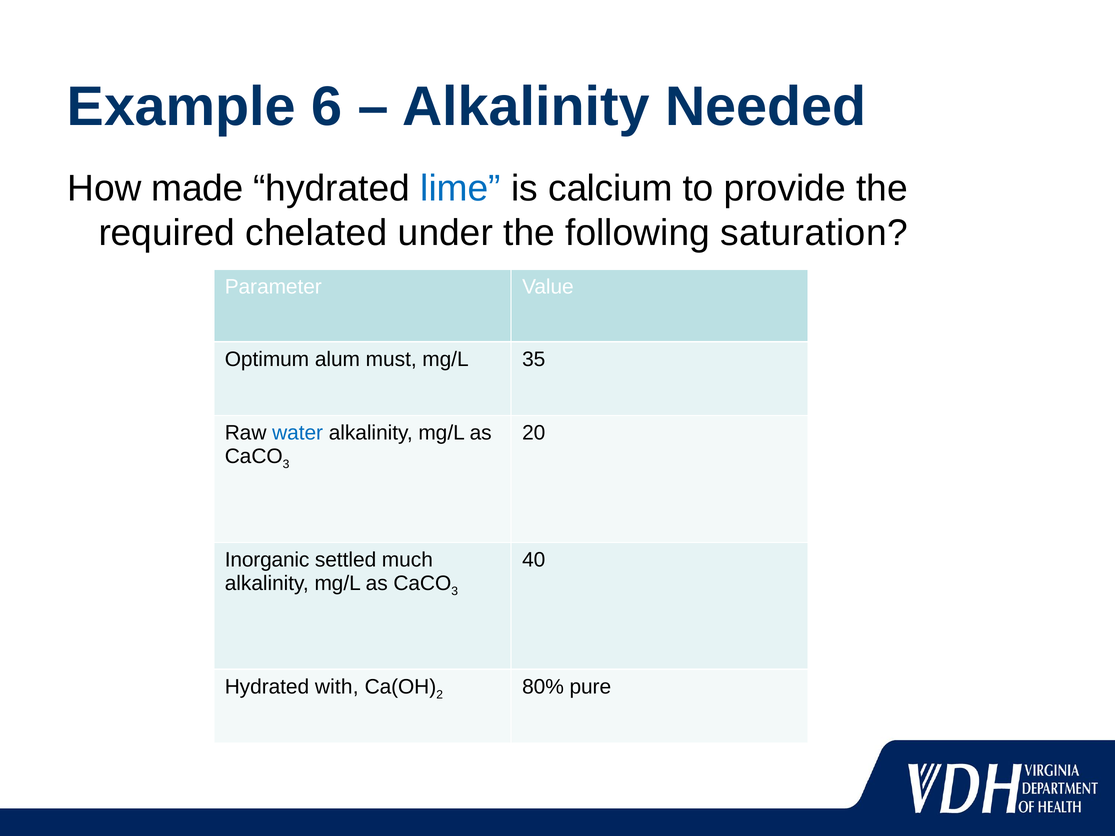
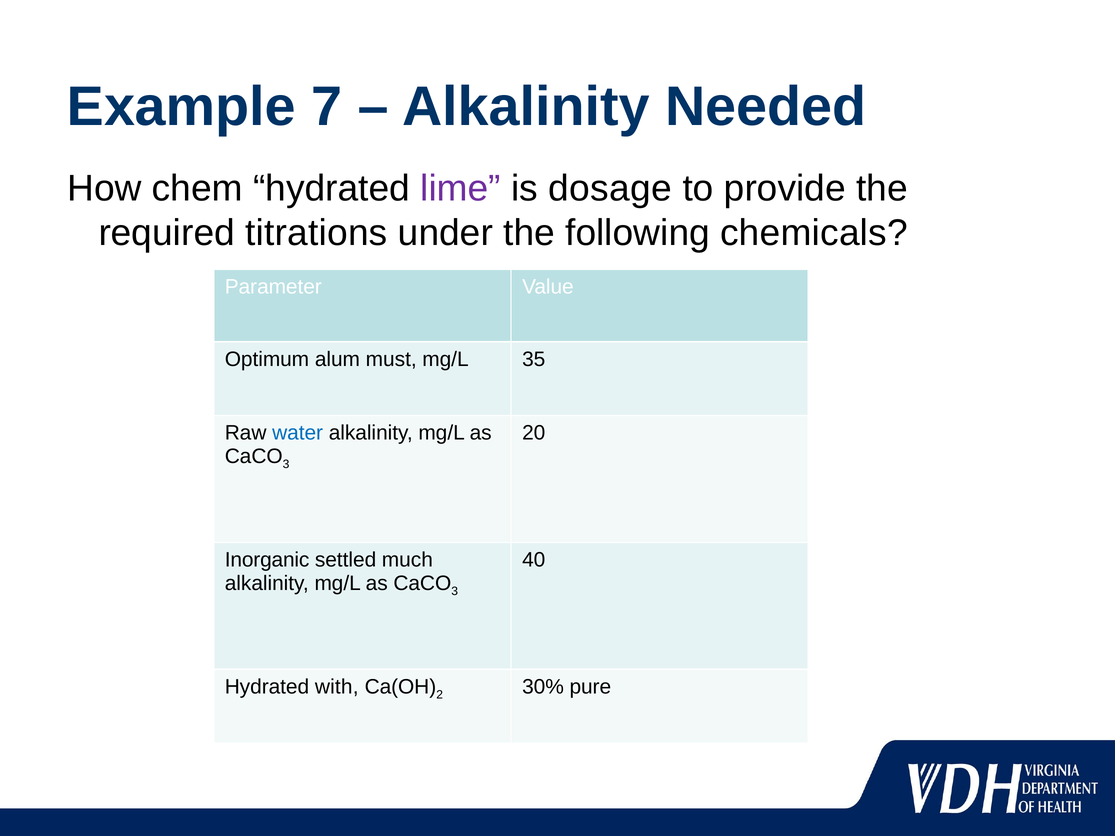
6: 6 -> 7 (327, 107)
made: made -> chem (197, 188)
lime colour: blue -> purple (461, 188)
calcium: calcium -> dosage (610, 188)
chelated: chelated -> titrations (316, 233)
saturation: saturation -> chemicals (814, 233)
80%: 80% -> 30% (543, 687)
